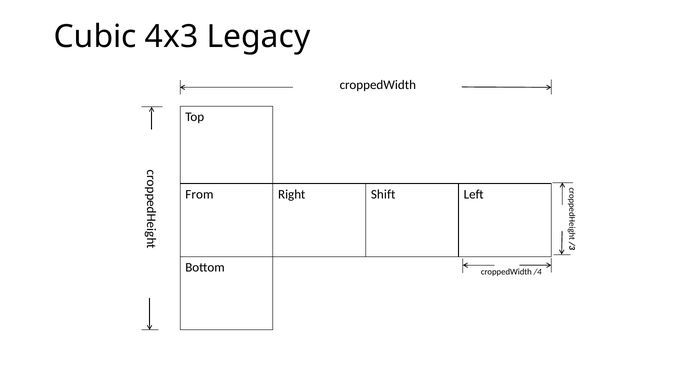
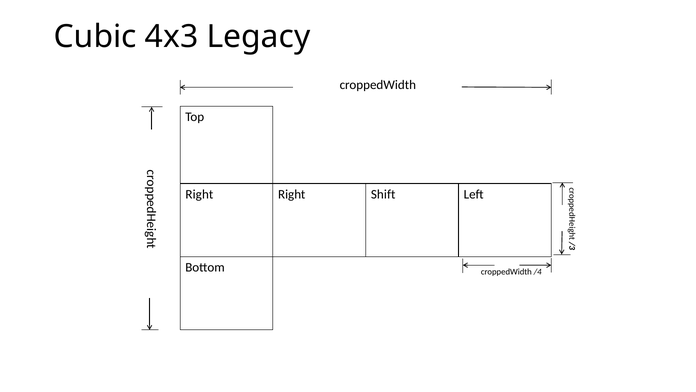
From: From -> Right (199, 194)
